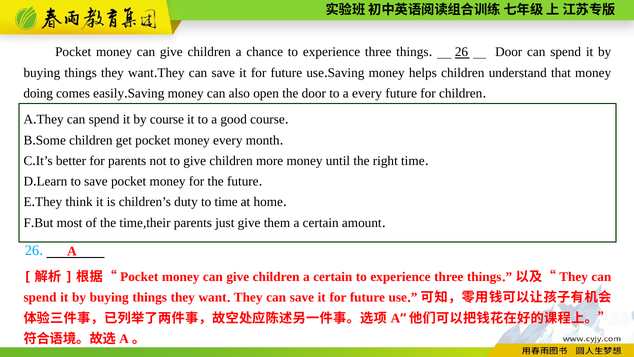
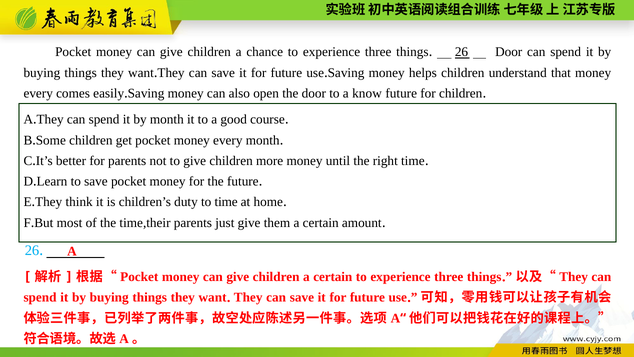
doing: doing -> every (38, 93)
a every: every -> know (367, 93)
by course: course -> month (167, 119)
